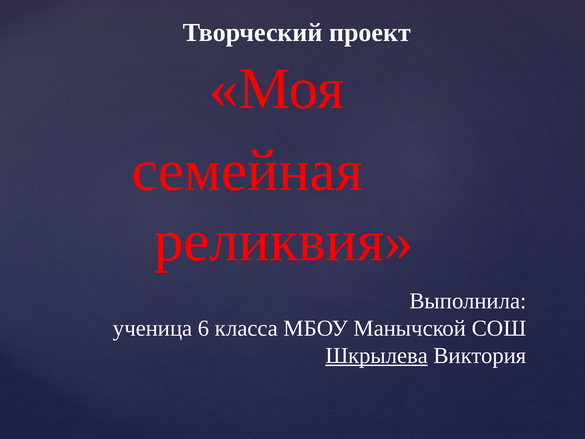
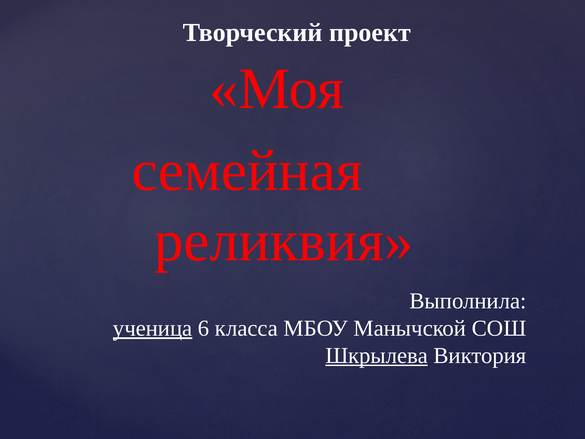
ученица underline: none -> present (153, 328)
